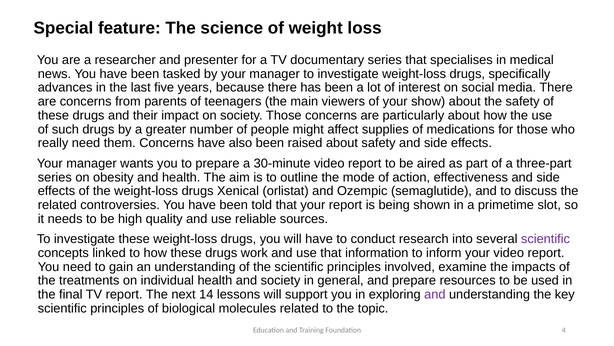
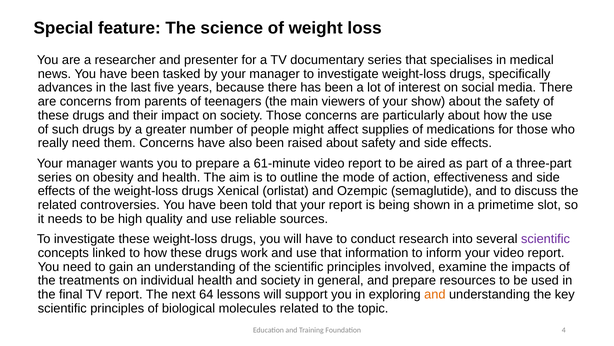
30-minute: 30-minute -> 61-minute (282, 163)
14: 14 -> 64 (206, 294)
and colour: purple -> orange (435, 294)
